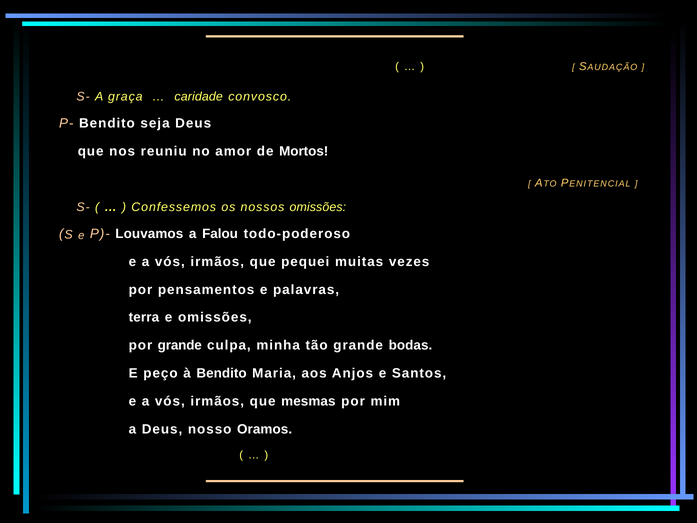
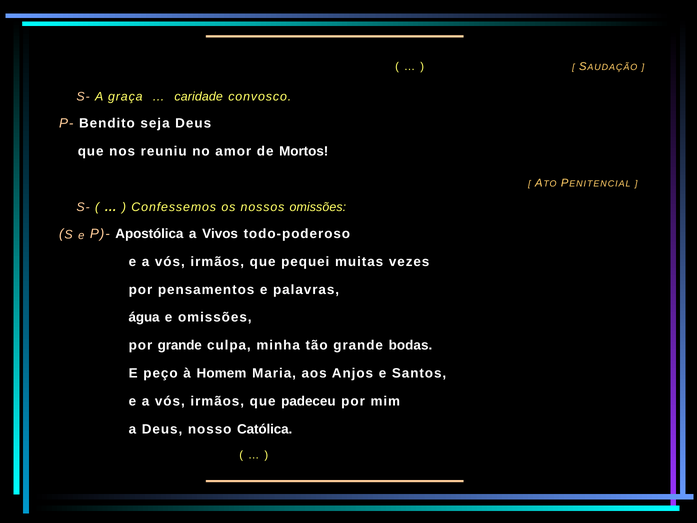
Louvamos: Louvamos -> Apostólica (149, 234)
Falou: Falou -> Vivos (220, 234)
terra: terra -> água (144, 317)
à Bendito: Bendito -> Homem (221, 373)
mesmas: mesmas -> padeceu (308, 401)
Oramos: Oramos -> Católica (265, 429)
